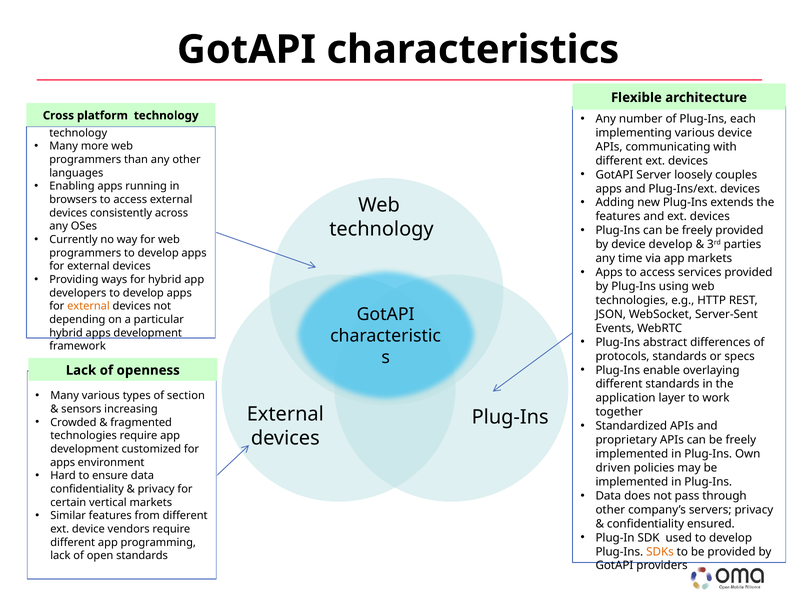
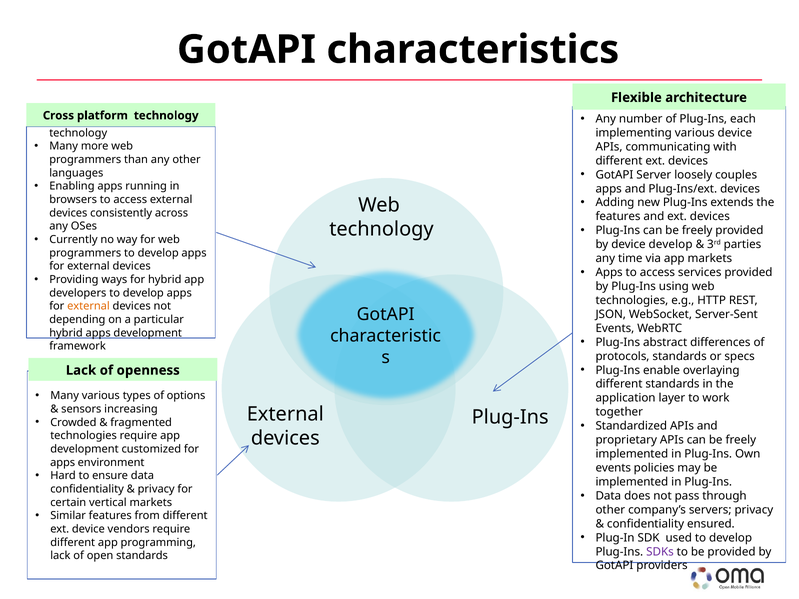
section: section -> options (186, 396)
driven: driven -> events (613, 468)
SDKs colour: orange -> purple (660, 552)
